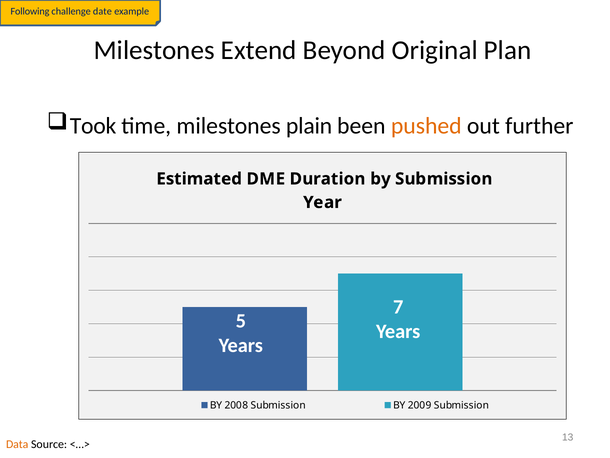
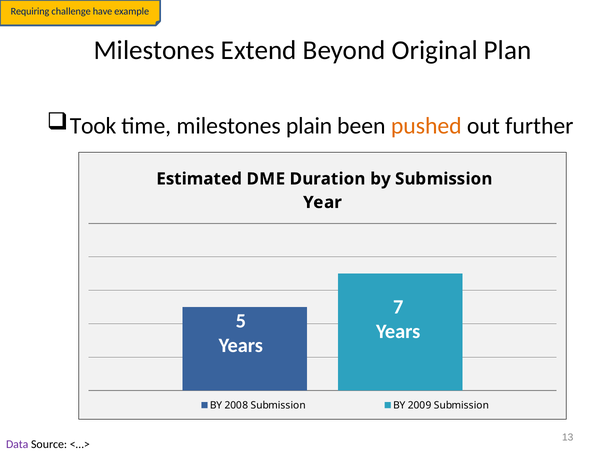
Following: Following -> Requiring (30, 11)
date: date -> have (103, 11)
Data colour: orange -> purple (17, 444)
